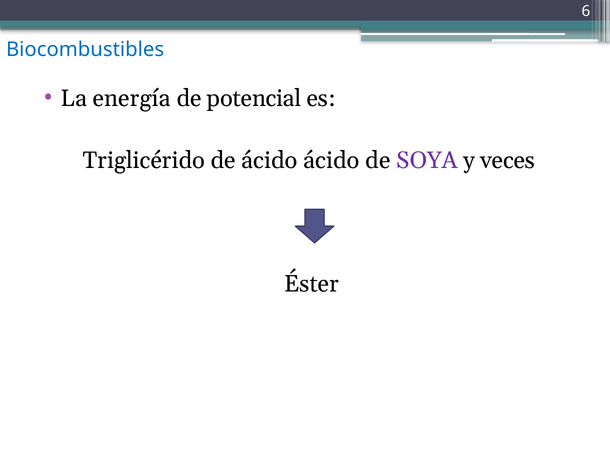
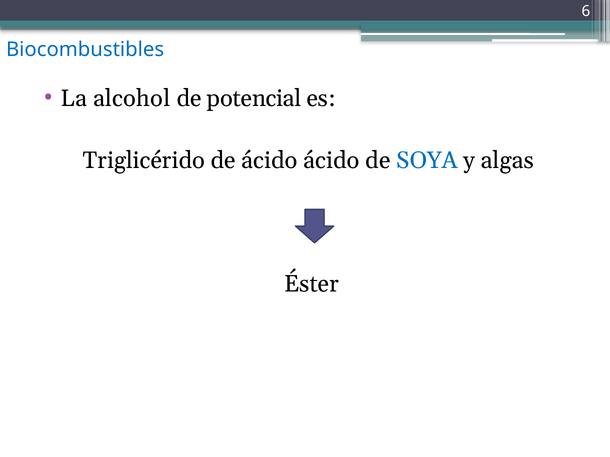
energía: energía -> alcohol (132, 99)
SOYA colour: purple -> blue (427, 161)
veces: veces -> algas (507, 161)
